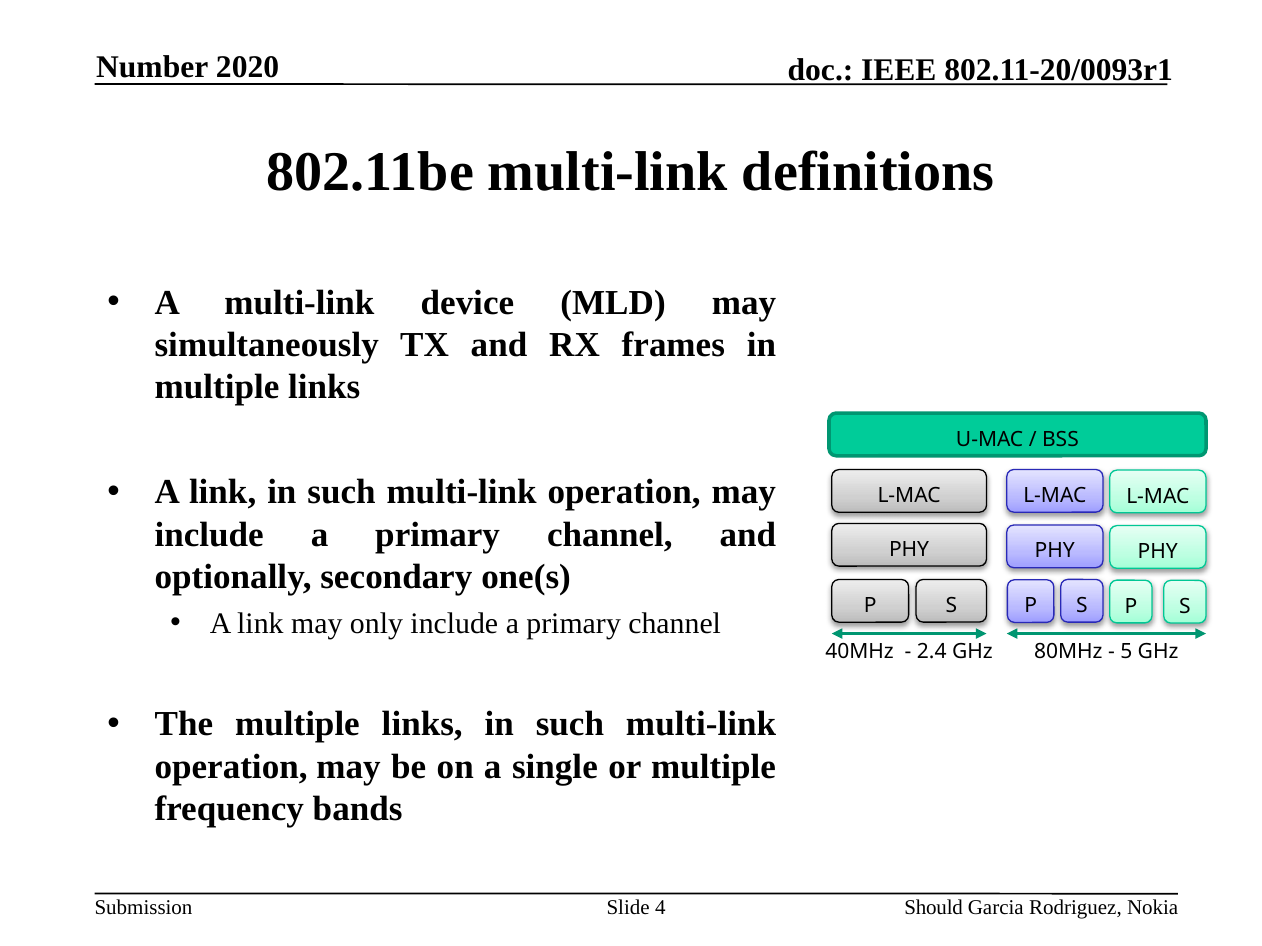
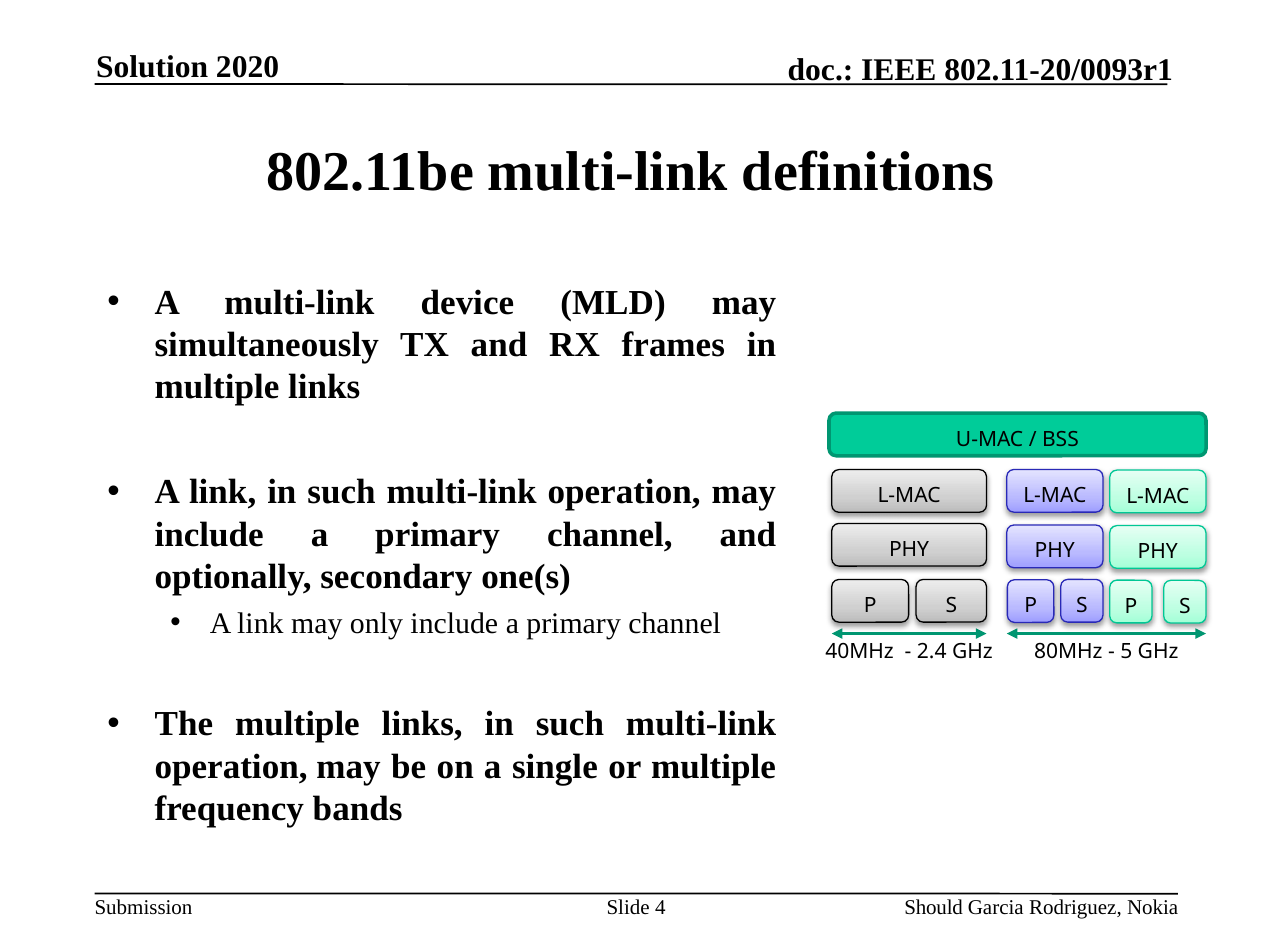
Number: Number -> Solution (152, 67)
